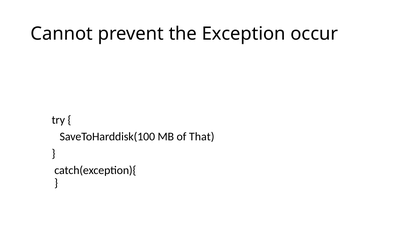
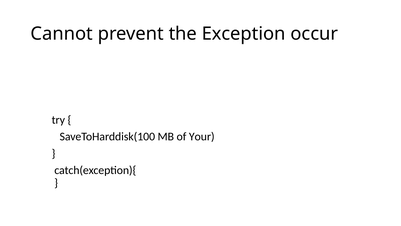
That: That -> Your (202, 136)
